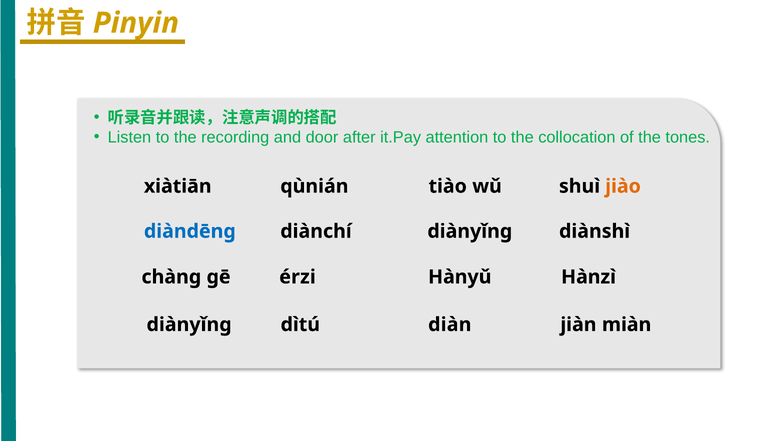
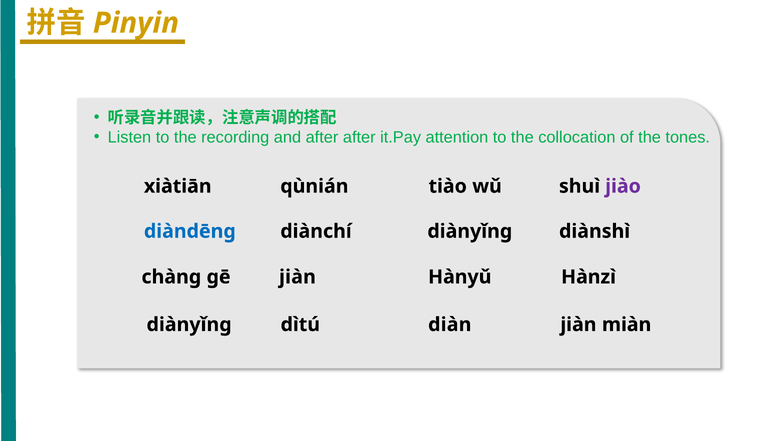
and door: door -> after (322, 137)
jiào colour: orange -> purple (623, 186)
ɡē érzi: érzi -> jiàn (297, 277)
